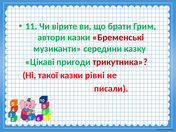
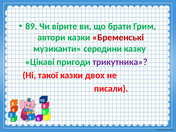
11: 11 -> 89 (31, 26)
трикутника colour: red -> purple (120, 62)
рівні: рівні -> двох (95, 75)
